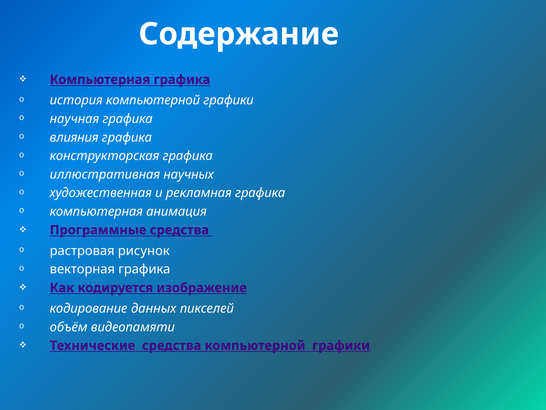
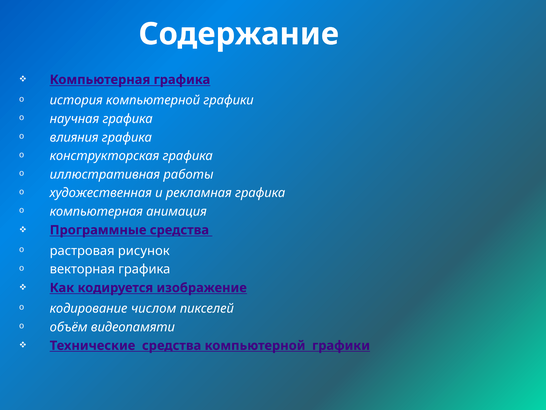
научных: научных -> работы (188, 174)
данных: данных -> числом (154, 308)
